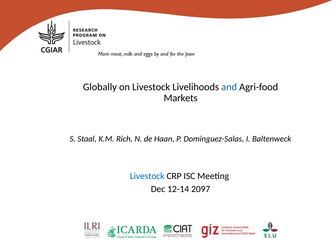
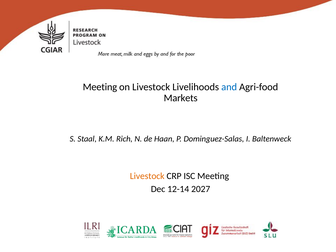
Globally: Globally -> Meeting (100, 87)
Livestock colour: blue -> orange (147, 176)
2097: 2097 -> 2027 (201, 189)
